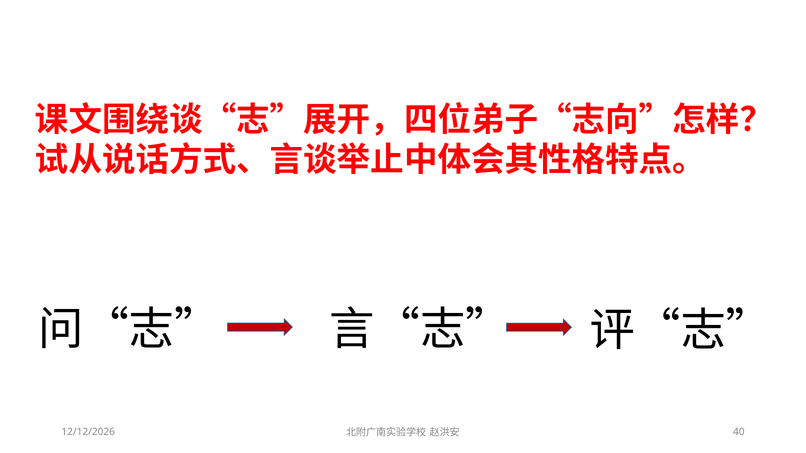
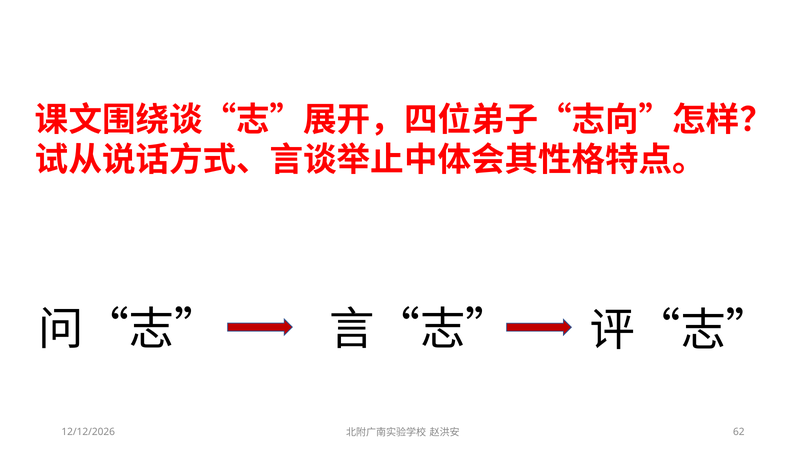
40: 40 -> 62 (739, 432)
